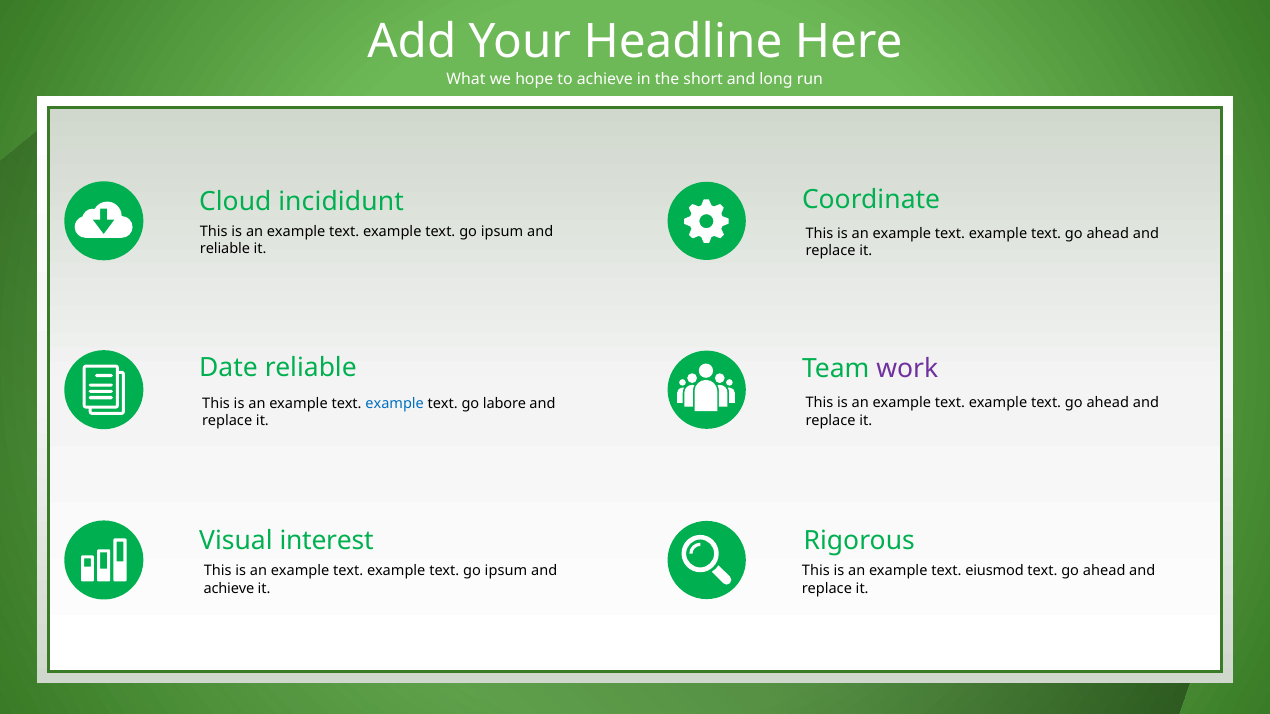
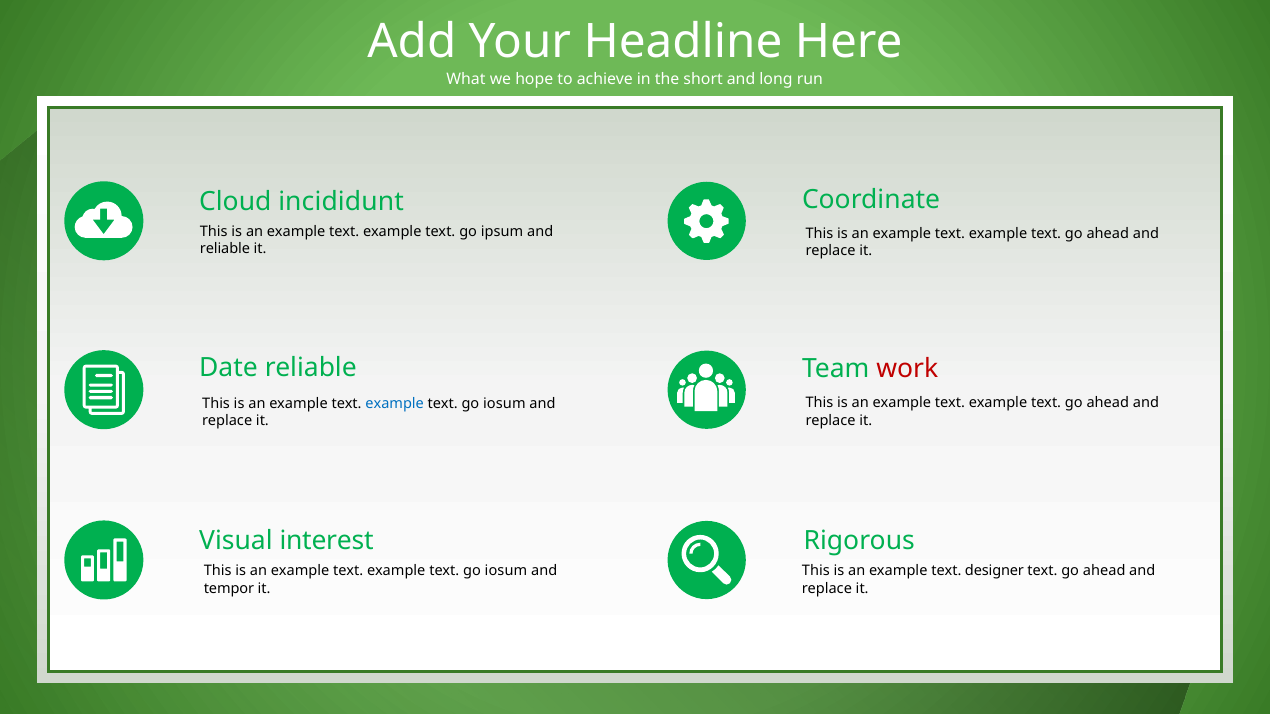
work colour: purple -> red (907, 369)
labore: labore -> iosum (504, 404)
ipsum: ipsum -> iosum (506, 571)
eiusmod: eiusmod -> designer (994, 571)
achieve: achieve -> tempor (229, 589)
